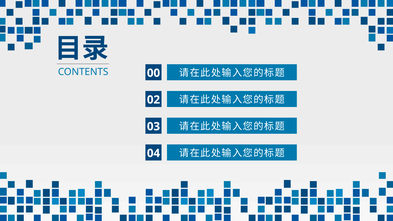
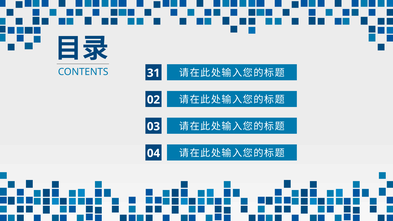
00: 00 -> 31 (153, 73)
